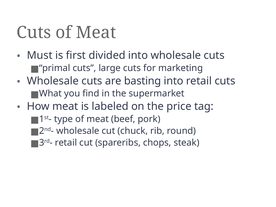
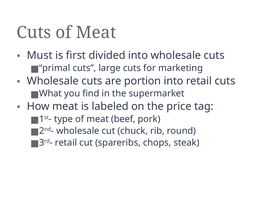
basting: basting -> portion (143, 81)
